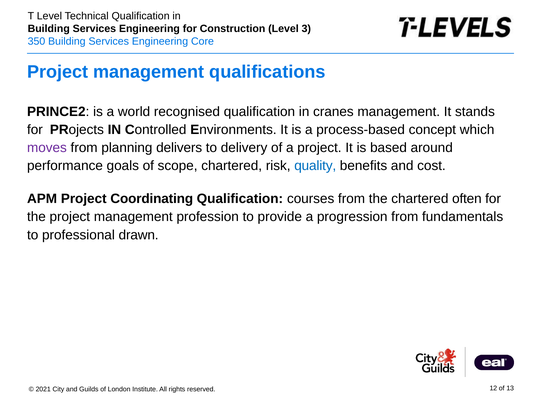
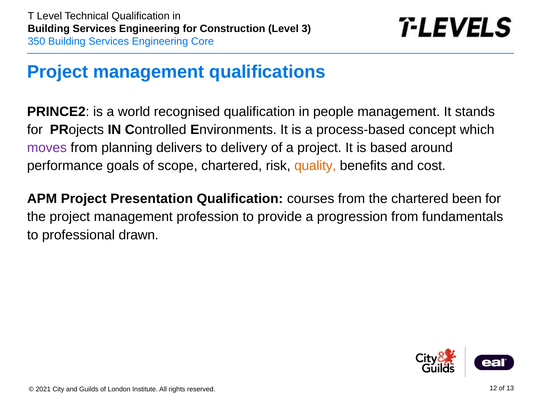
cranes: cranes -> people (333, 111)
quality colour: blue -> orange (315, 166)
Coordinating: Coordinating -> Presentation (152, 199)
often: often -> been (467, 199)
